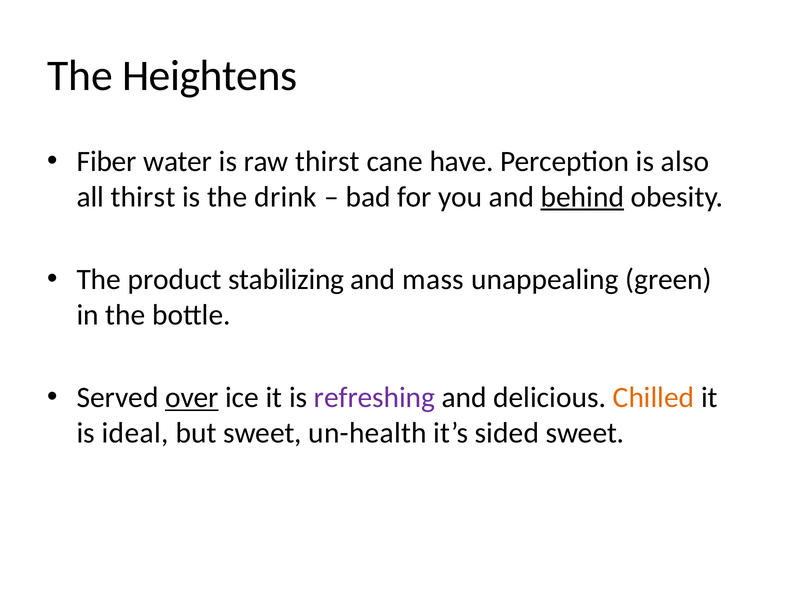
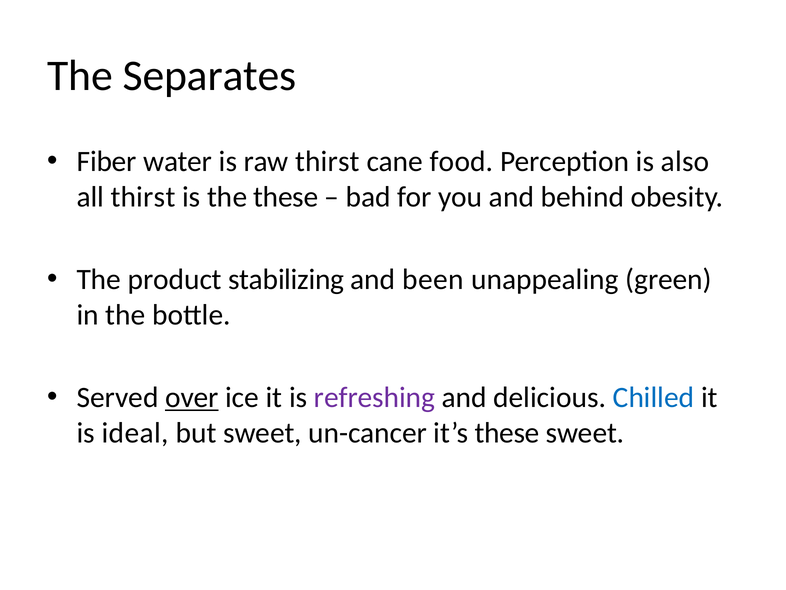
Heightens: Heightens -> Separates (210, 76)
have: have -> food (462, 161)
the drink: drink -> these (286, 197)
behind underline: present -> none (582, 197)
mass: mass -> been (433, 279)
Chilled colour: orange -> blue (654, 397)
un-health: un-health -> un-cancer (368, 433)
it’s sided: sided -> these (507, 433)
